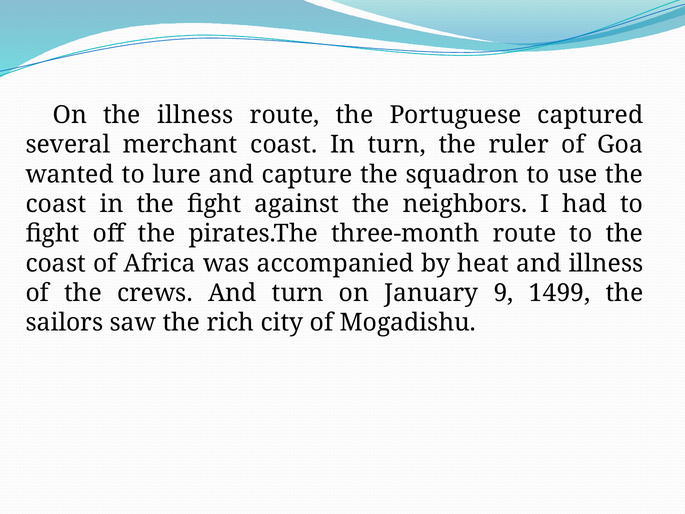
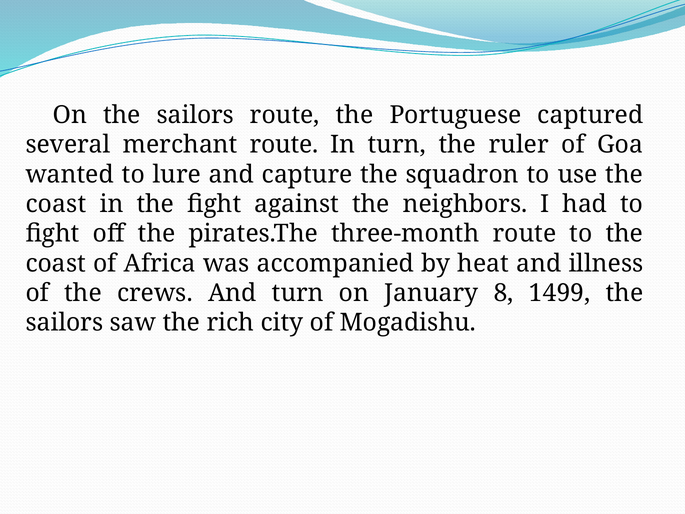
On the illness: illness -> sailors (195, 115)
merchant coast: coast -> route (284, 145)
9: 9 -> 8 (504, 293)
